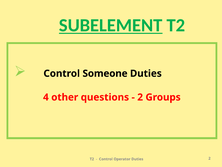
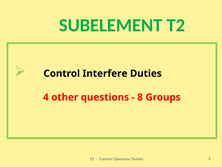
SUBELEMENT underline: present -> none (111, 25)
Someone: Someone -> Interfere (105, 73)
2: 2 -> 8 (140, 97)
